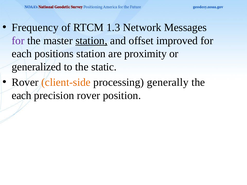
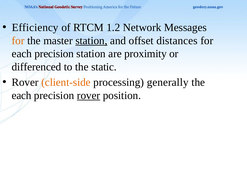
Frequency: Frequency -> Efficiency (35, 27)
1.3: 1.3 -> 1.2 (113, 27)
for colour: purple -> orange (18, 41)
improved: improved -> distances (177, 41)
positions: positions -> precision (54, 54)
generalized: generalized -> differenced (36, 67)
rover underline: none -> present (89, 96)
